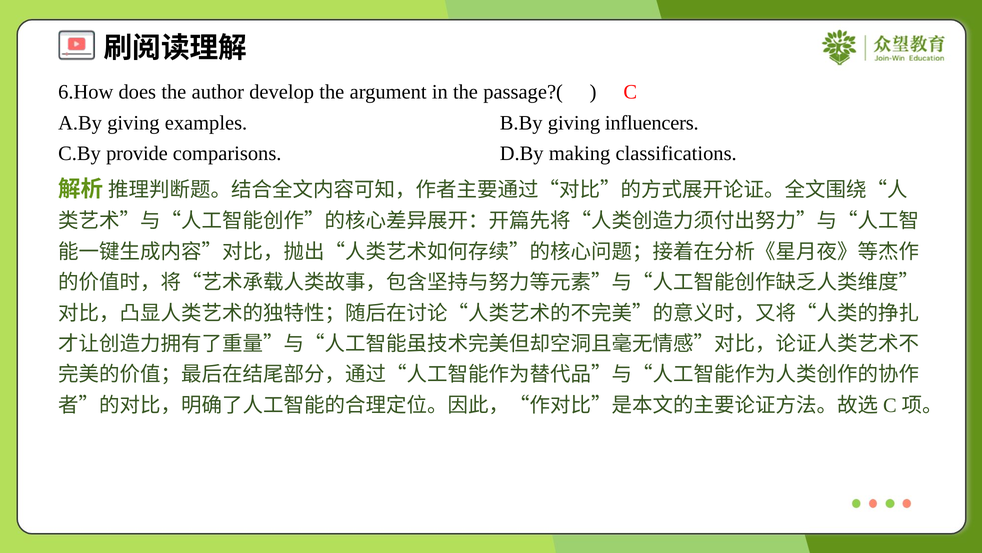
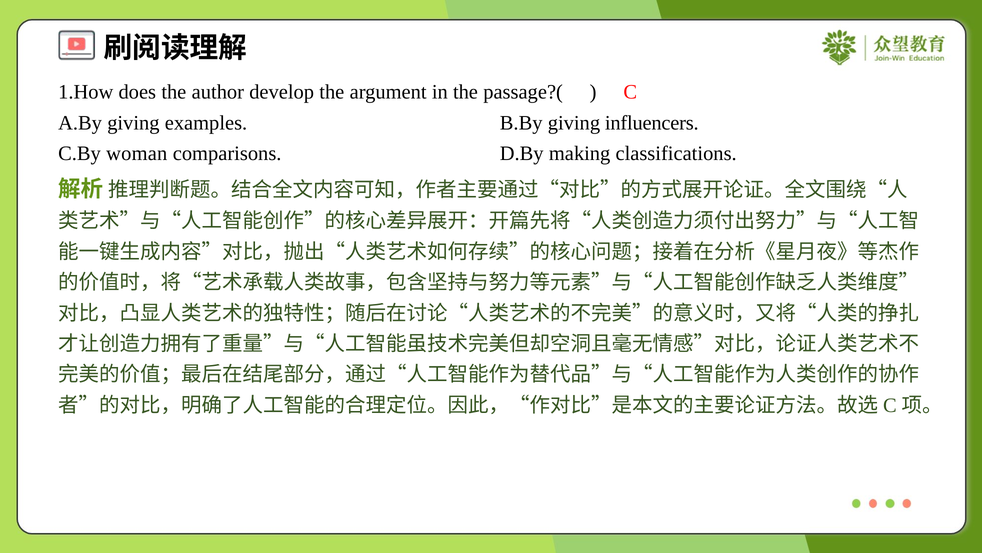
6.How: 6.How -> 1.How (86, 92)
provide: provide -> woman (137, 153)
